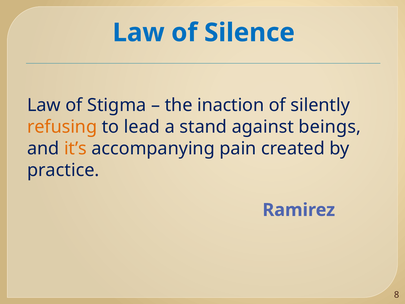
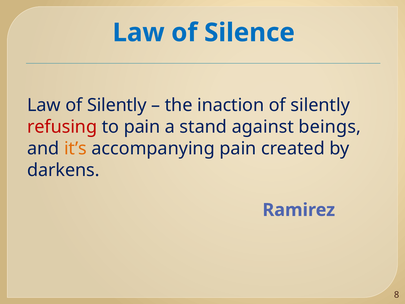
Law of Stigma: Stigma -> Silently (117, 105)
refusing colour: orange -> red (62, 127)
to lead: lead -> pain (142, 127)
practice: practice -> darkens (63, 170)
